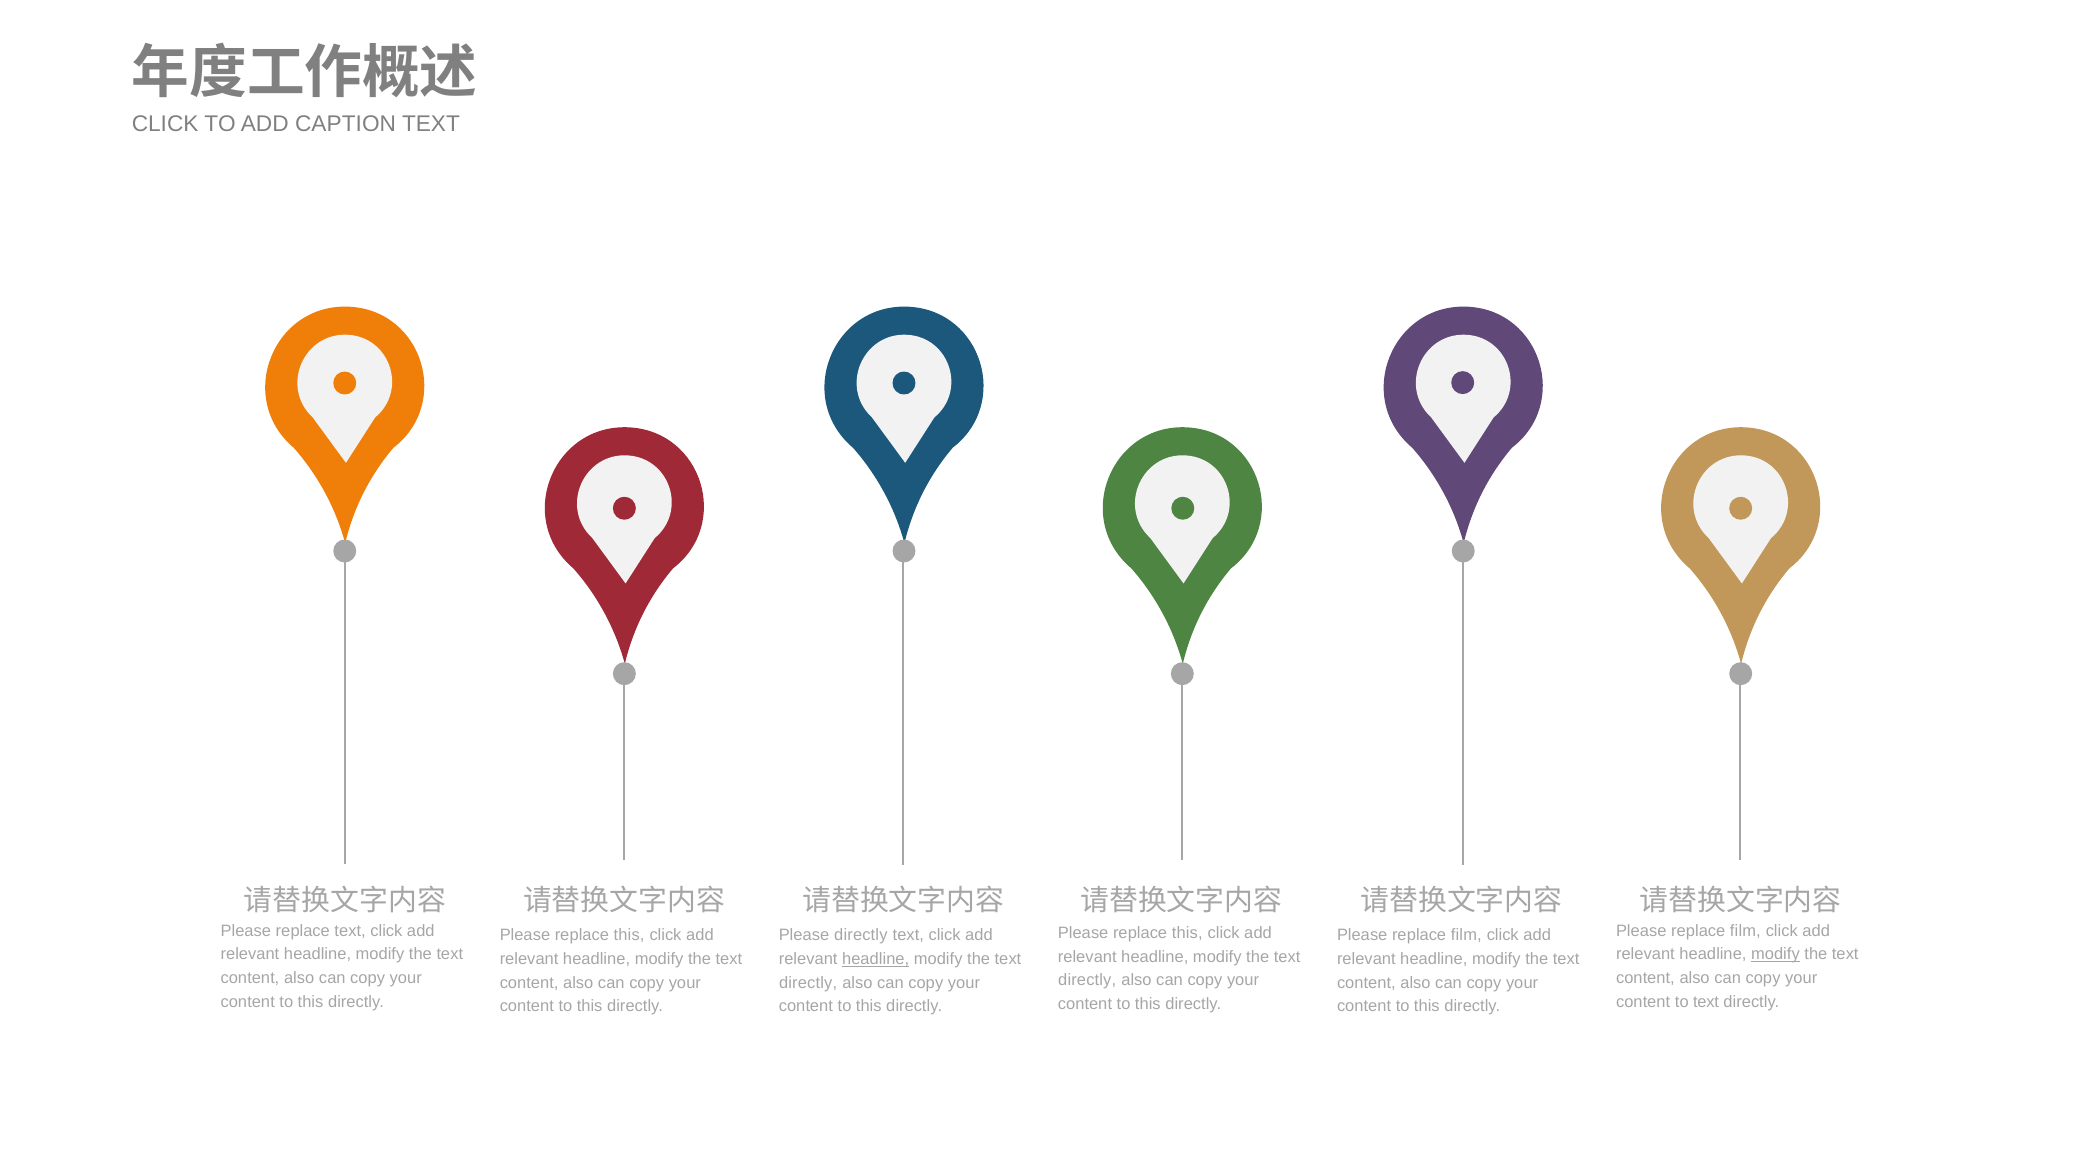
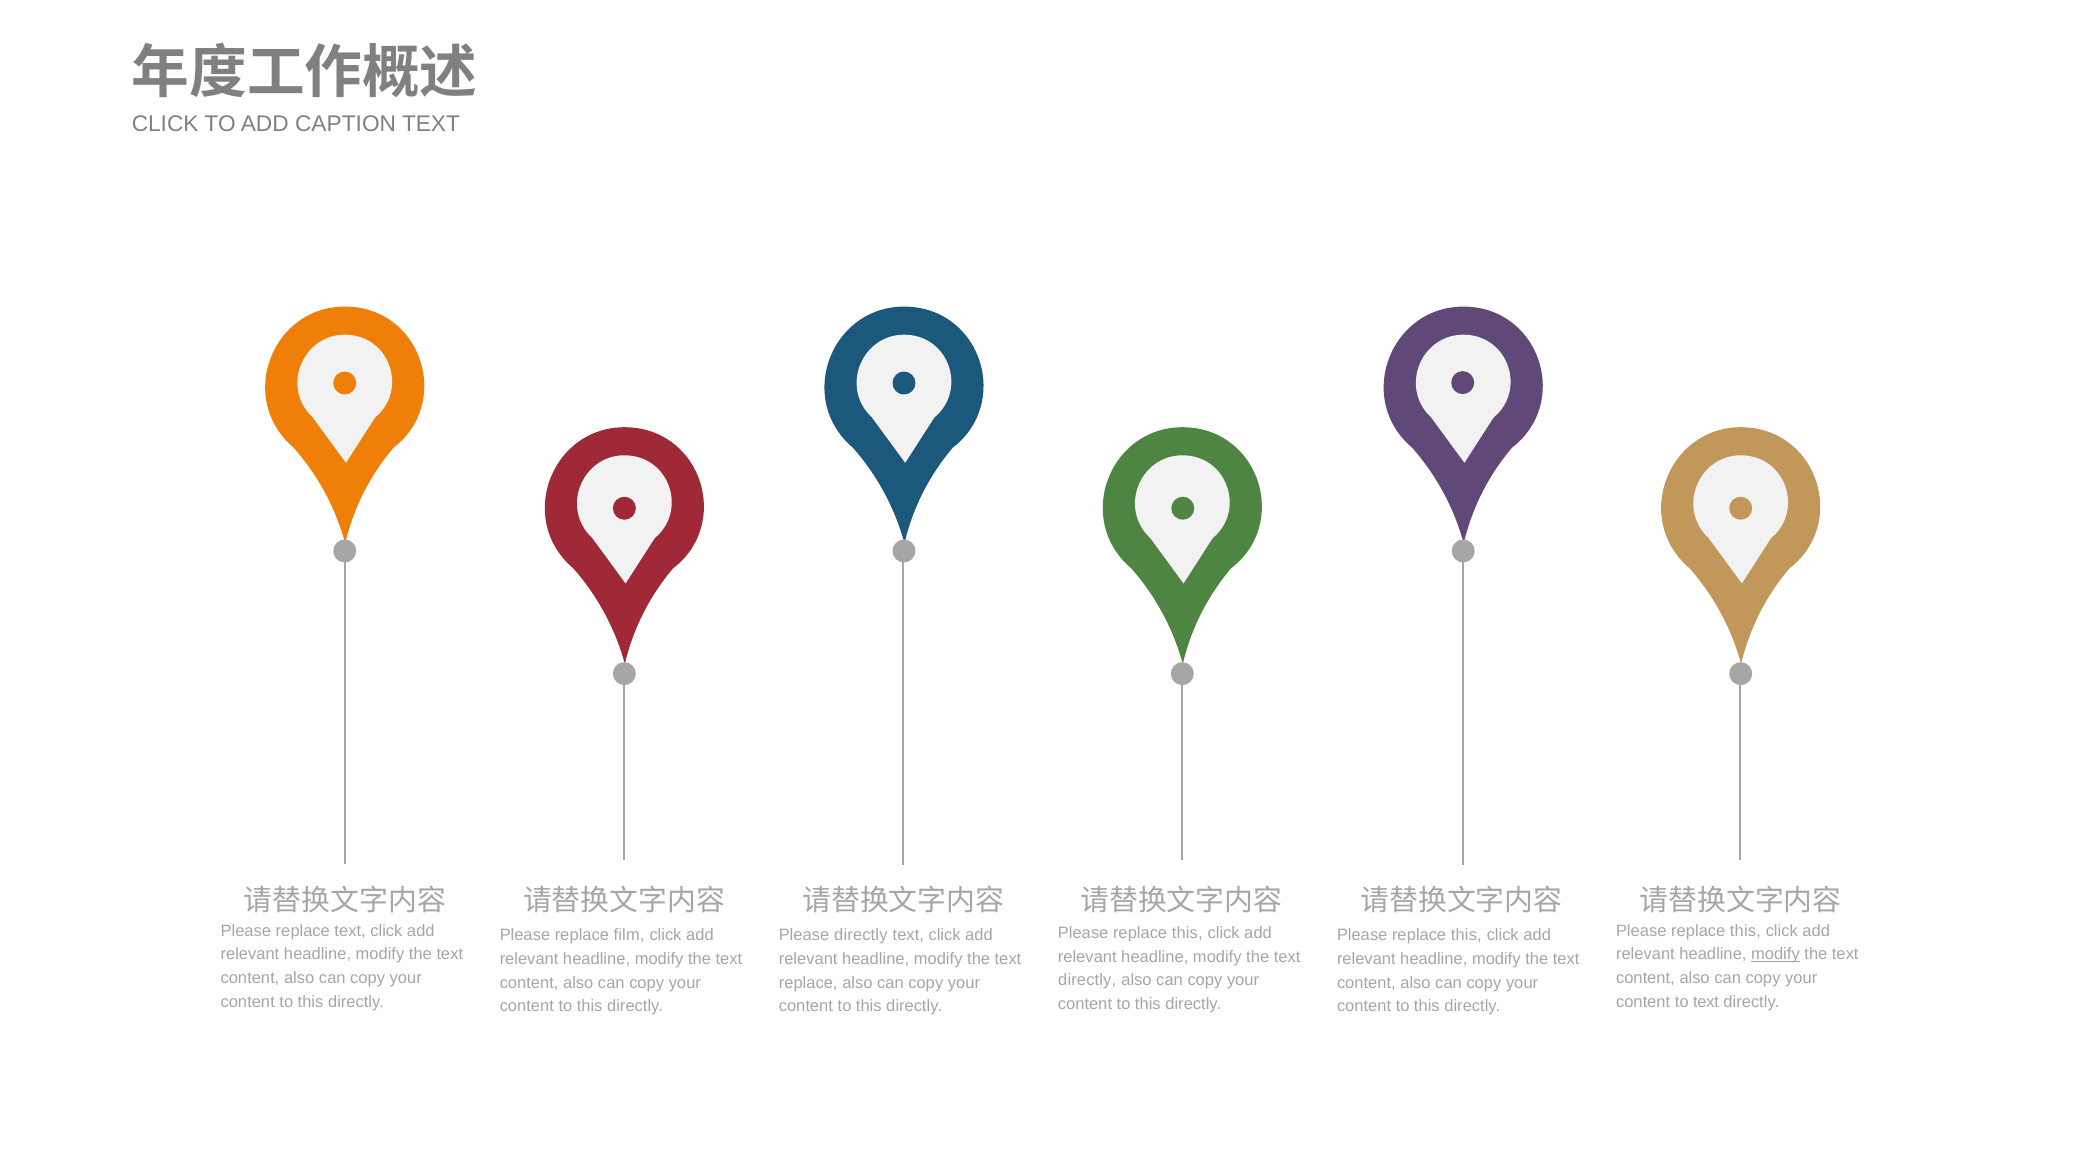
film: film -> this (1745, 931)
this: this -> film (629, 936)
film: film -> this (1466, 936)
headline underline: present -> none (876, 959)
directly: directly -> replace (808, 983)
